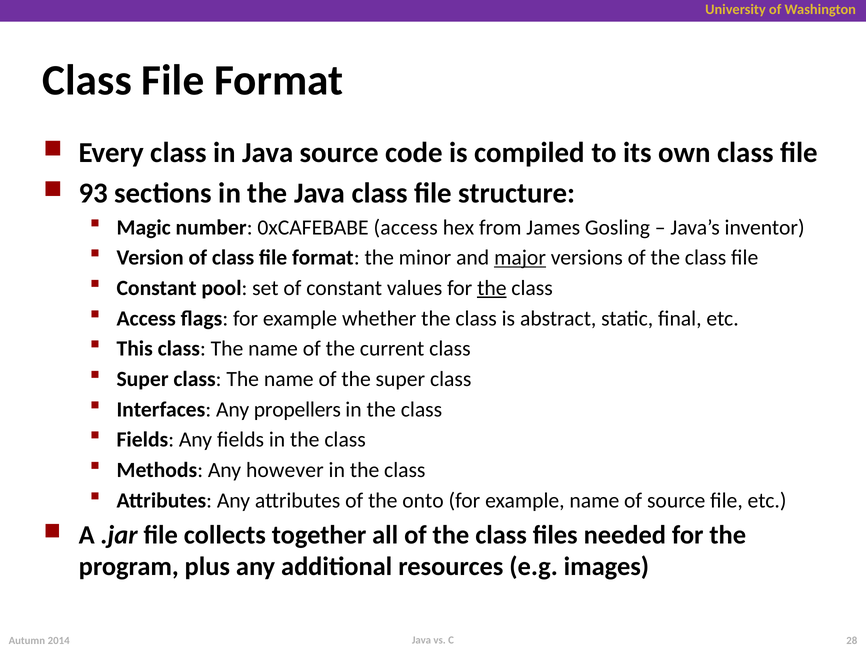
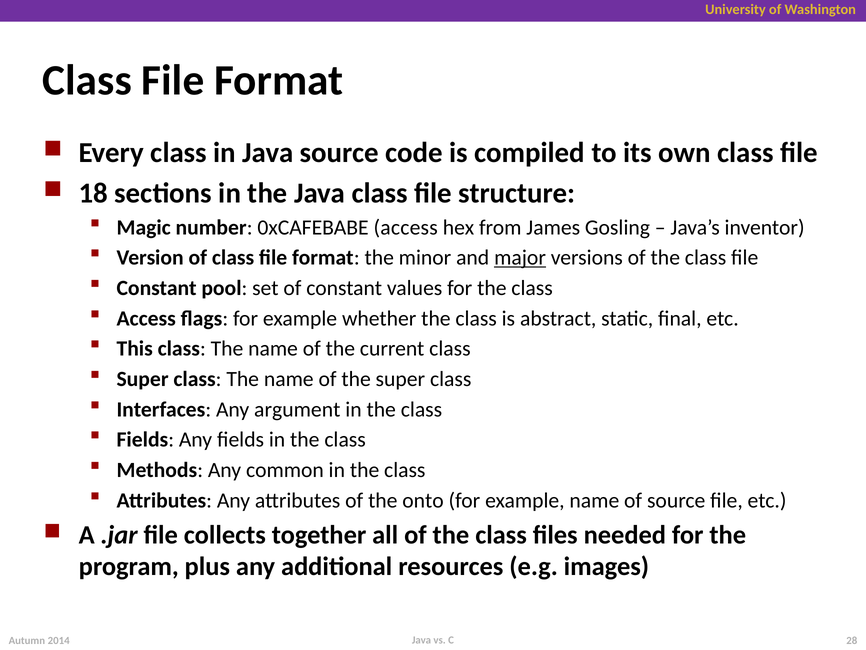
93: 93 -> 18 (93, 193)
the underline: present -> none (492, 288)
propellers: propellers -> argument (297, 409)
however: however -> common (285, 470)
